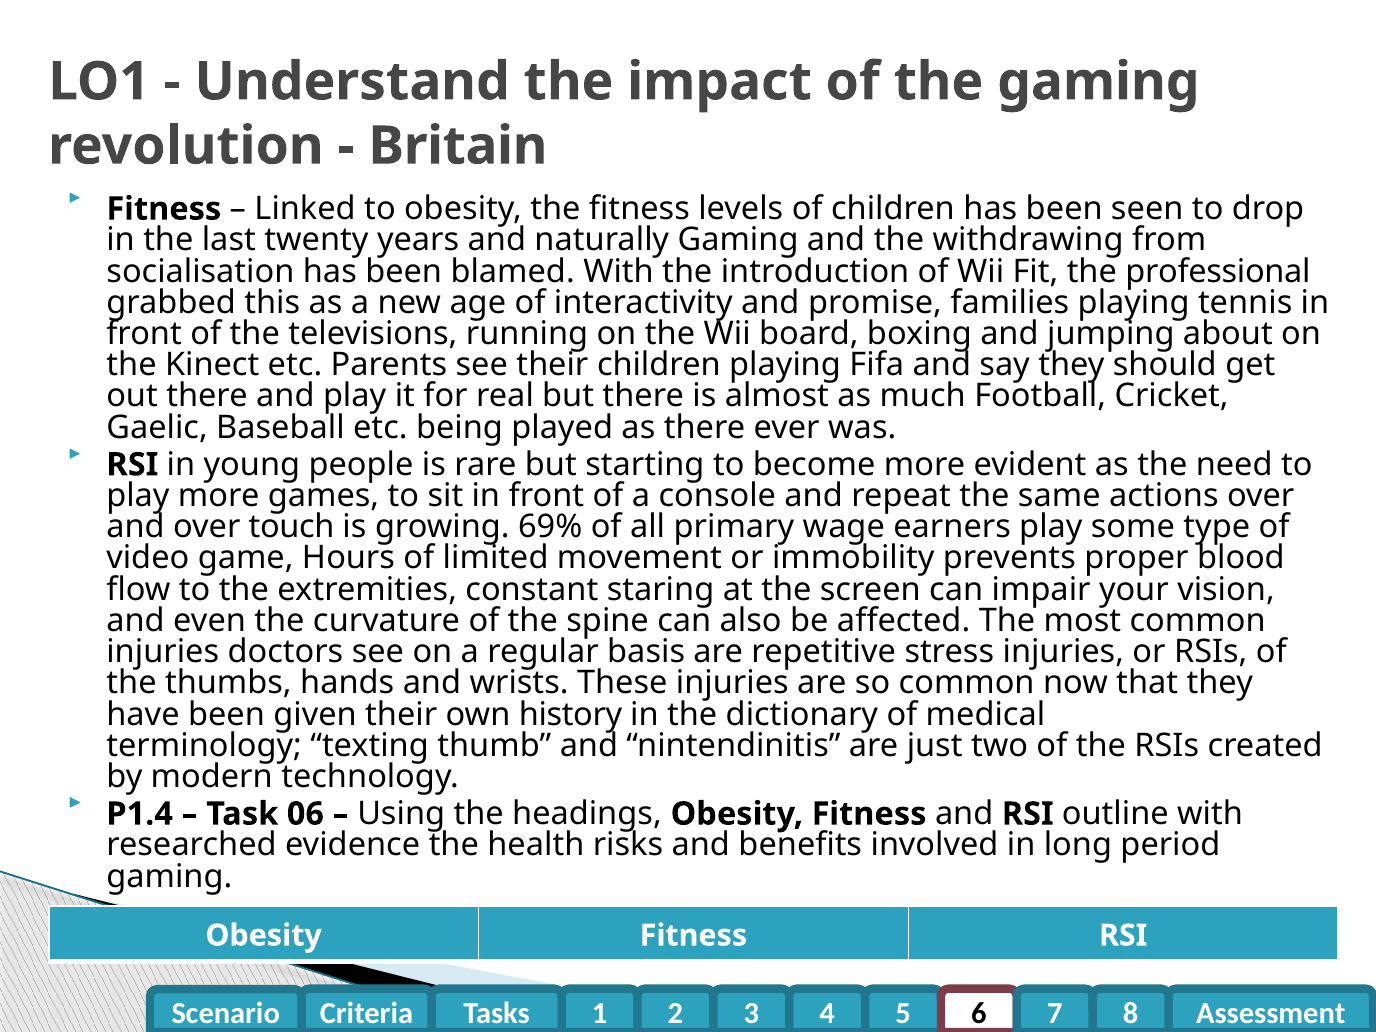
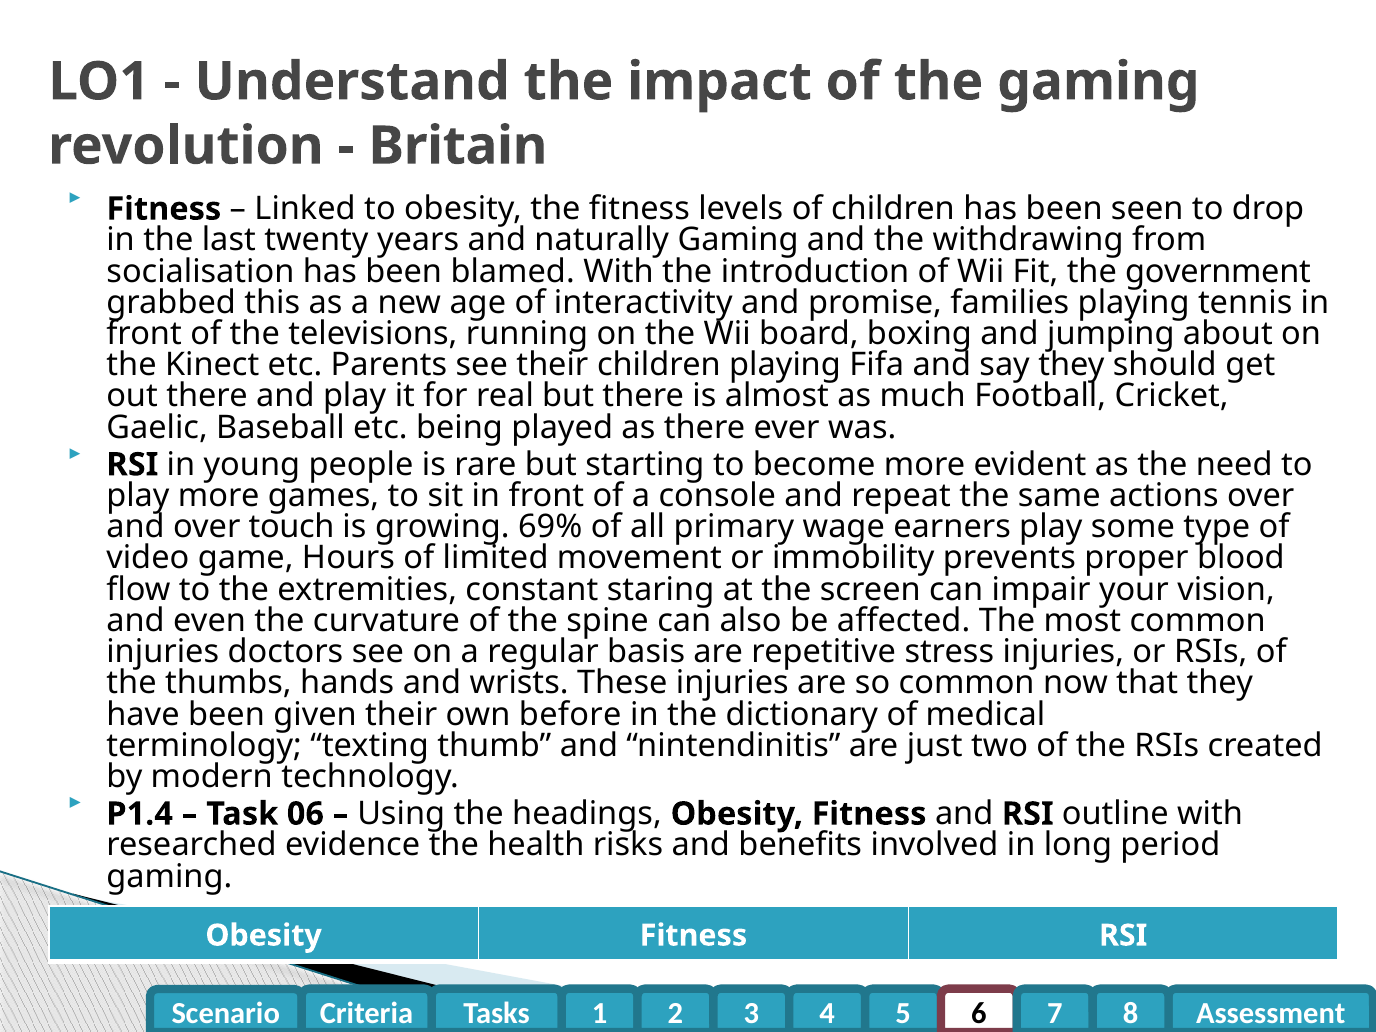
professional: professional -> government (1218, 271)
history: history -> before (570, 714)
